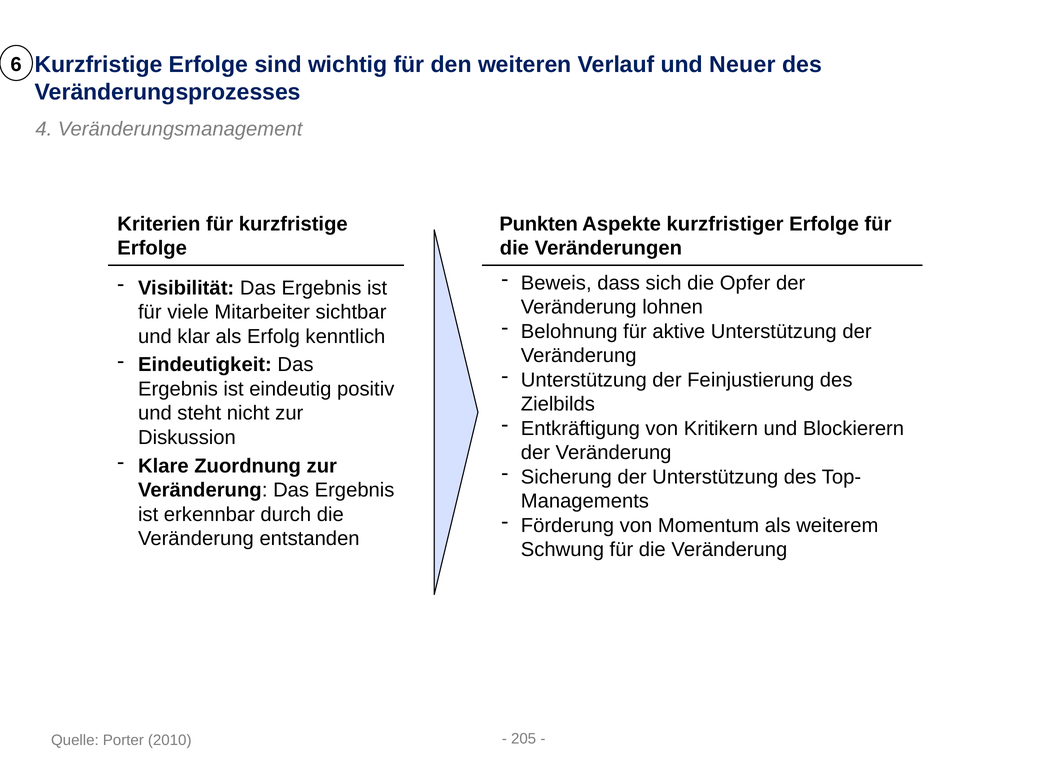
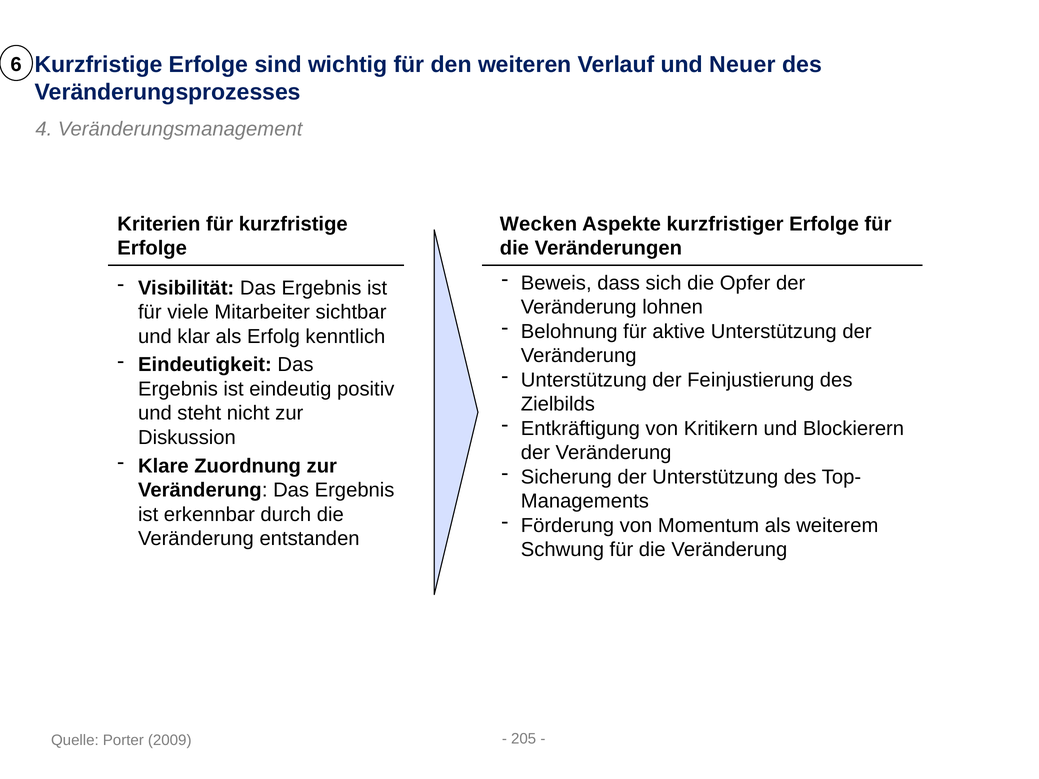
Punkten: Punkten -> Wecken (538, 224)
2010: 2010 -> 2009 (170, 740)
